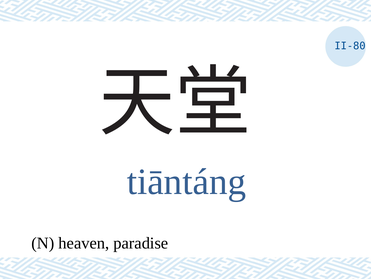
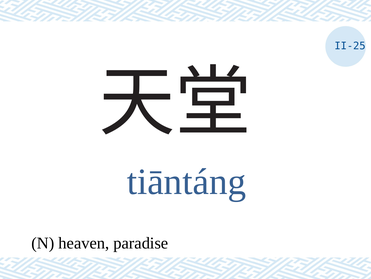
II-80: II-80 -> II-25 (350, 46)
